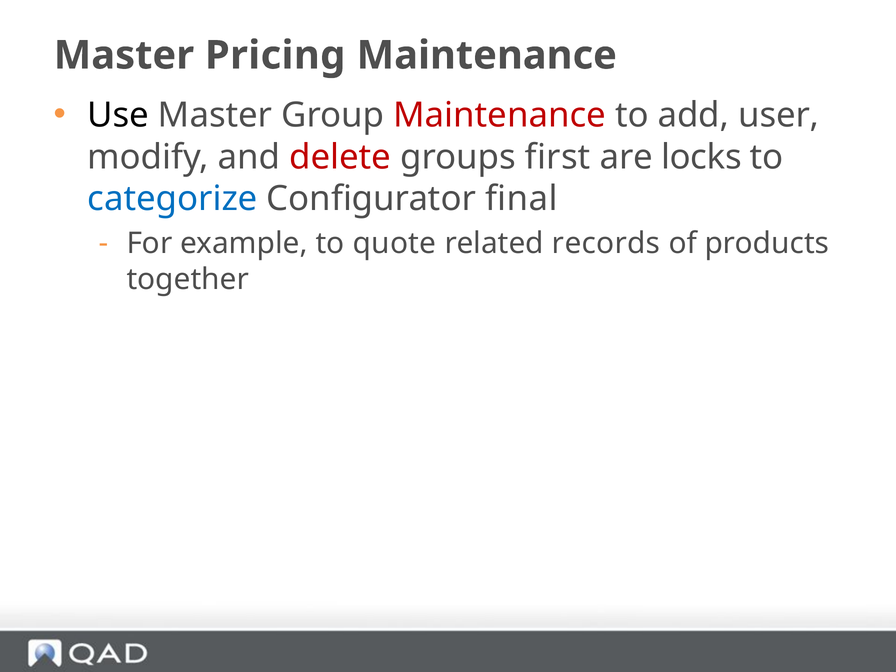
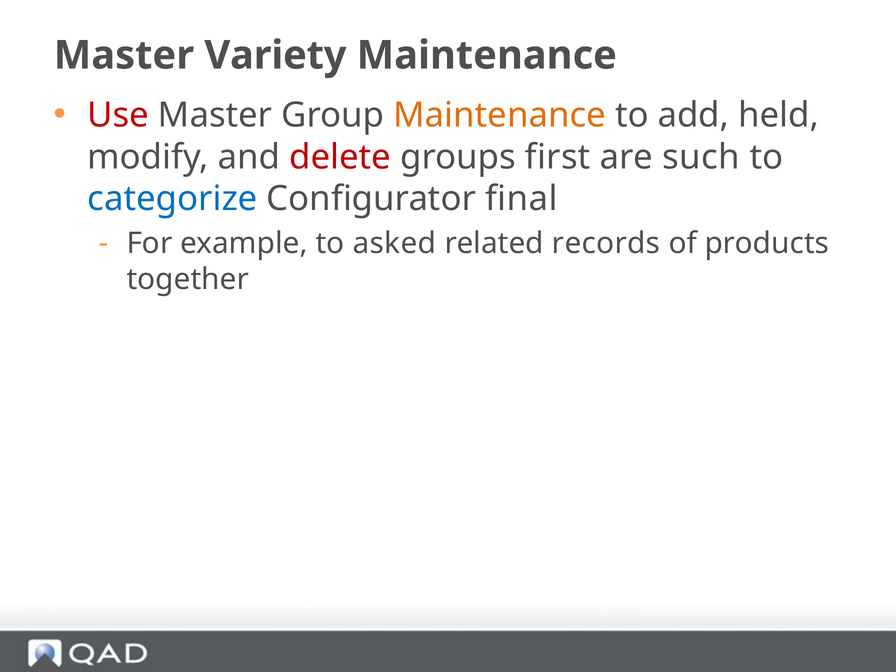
Pricing: Pricing -> Variety (275, 55)
Use colour: black -> red (118, 115)
Maintenance colour: red -> orange (500, 115)
user: user -> held (779, 115)
locks: locks -> such (701, 157)
quote: quote -> asked (394, 243)
